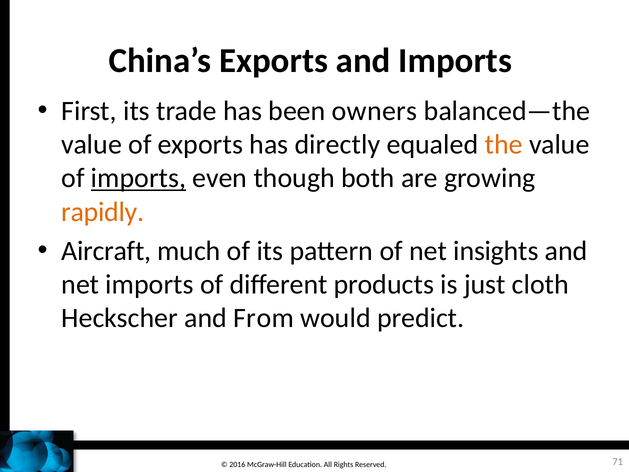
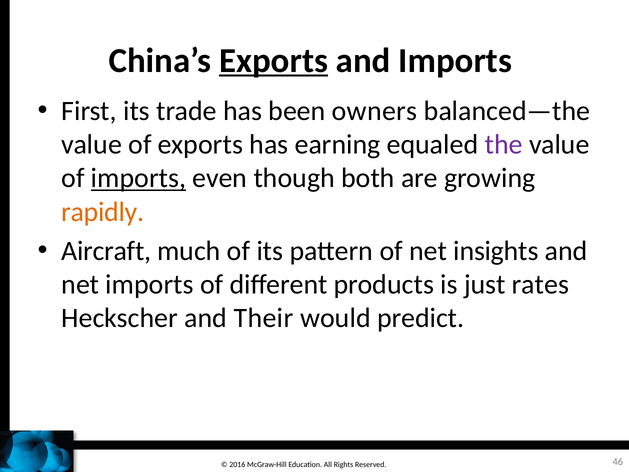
Exports underline: none -> present (274, 61)
directly: directly -> earning (337, 145)
the colour: orange -> purple (504, 145)
cloth: cloth -> rates (540, 284)
From: From -> Their (264, 318)
71: 71 -> 46 (618, 461)
